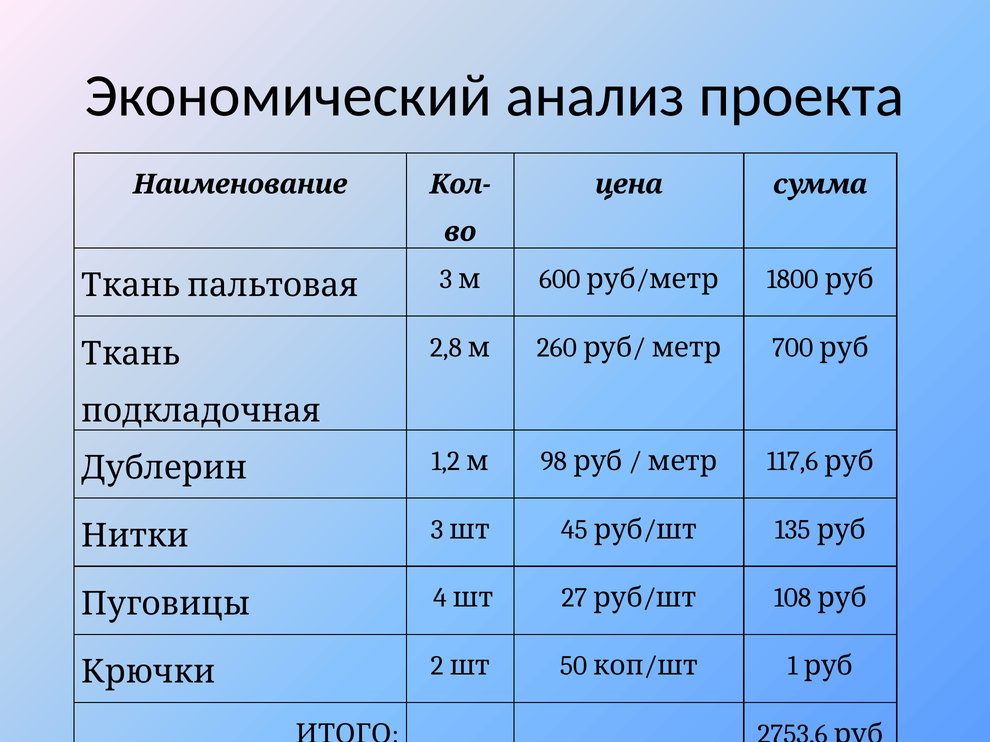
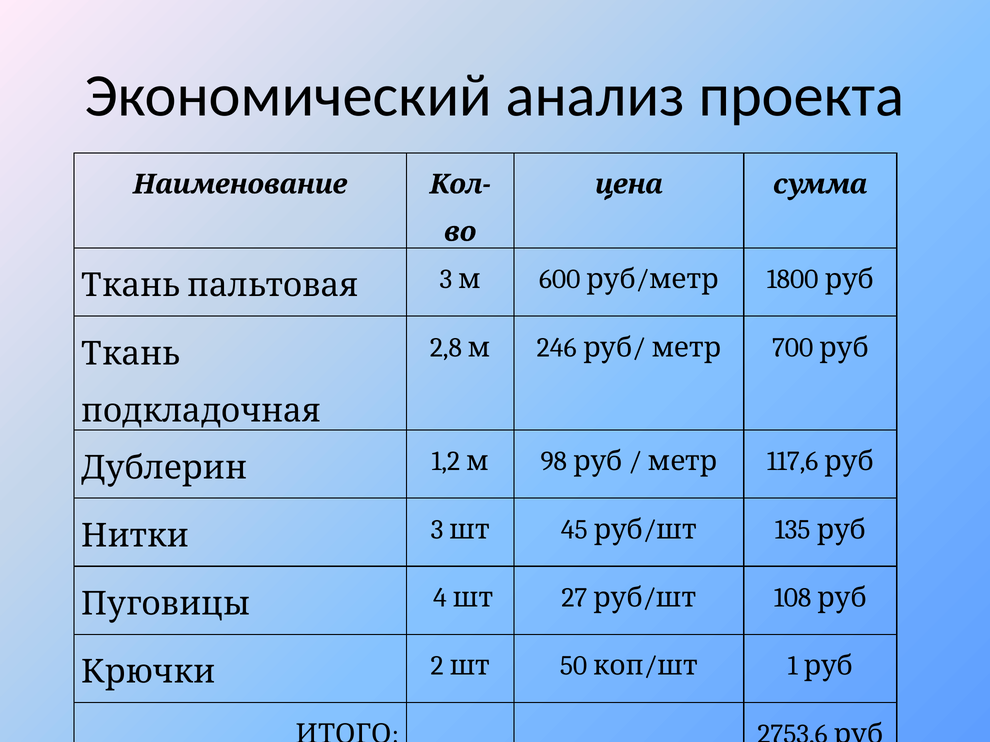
260: 260 -> 246 (557, 348)
